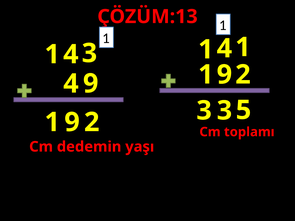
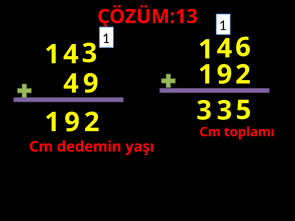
1: 1 -> 6 (243, 47)
